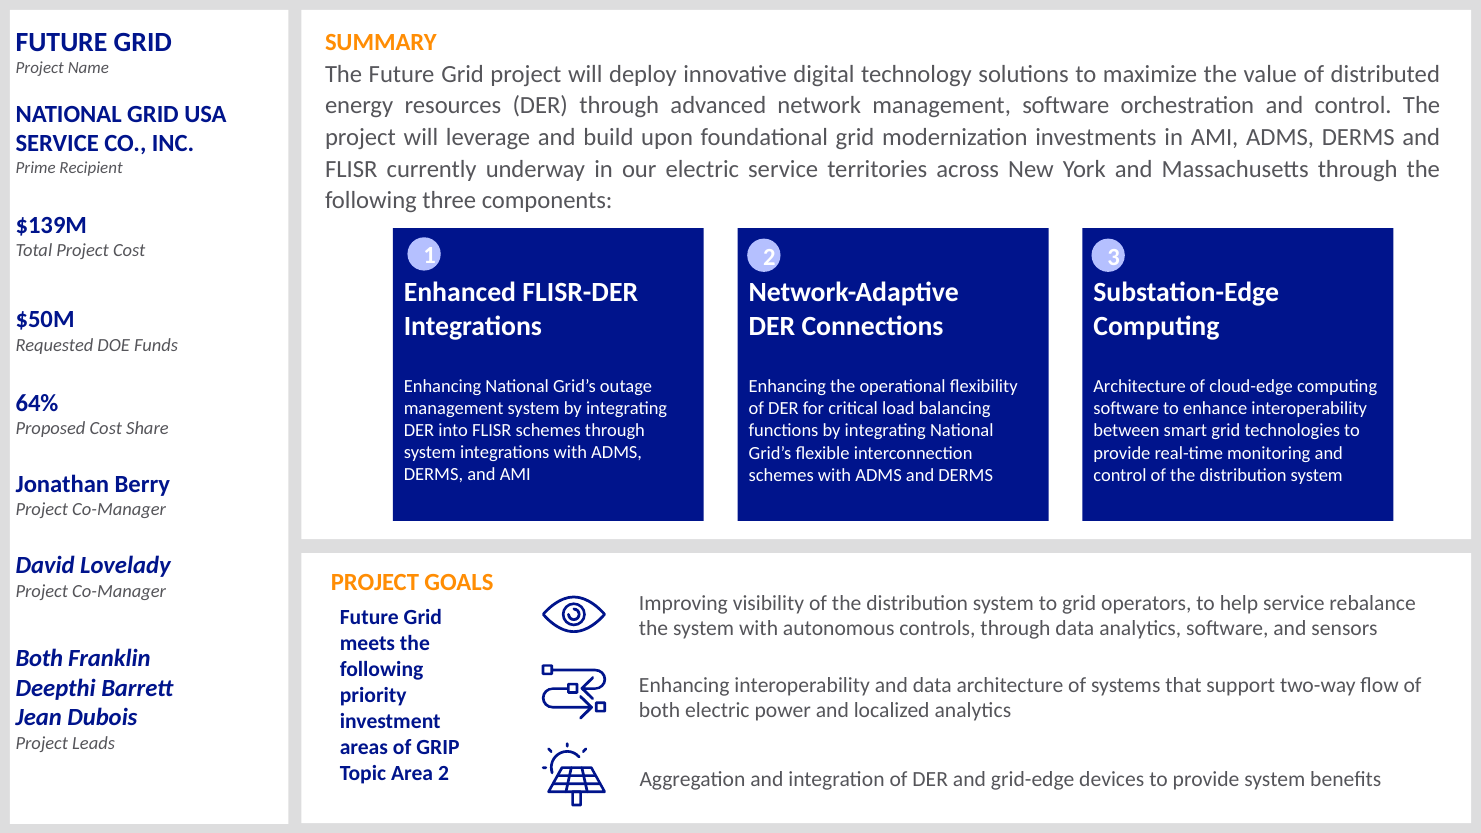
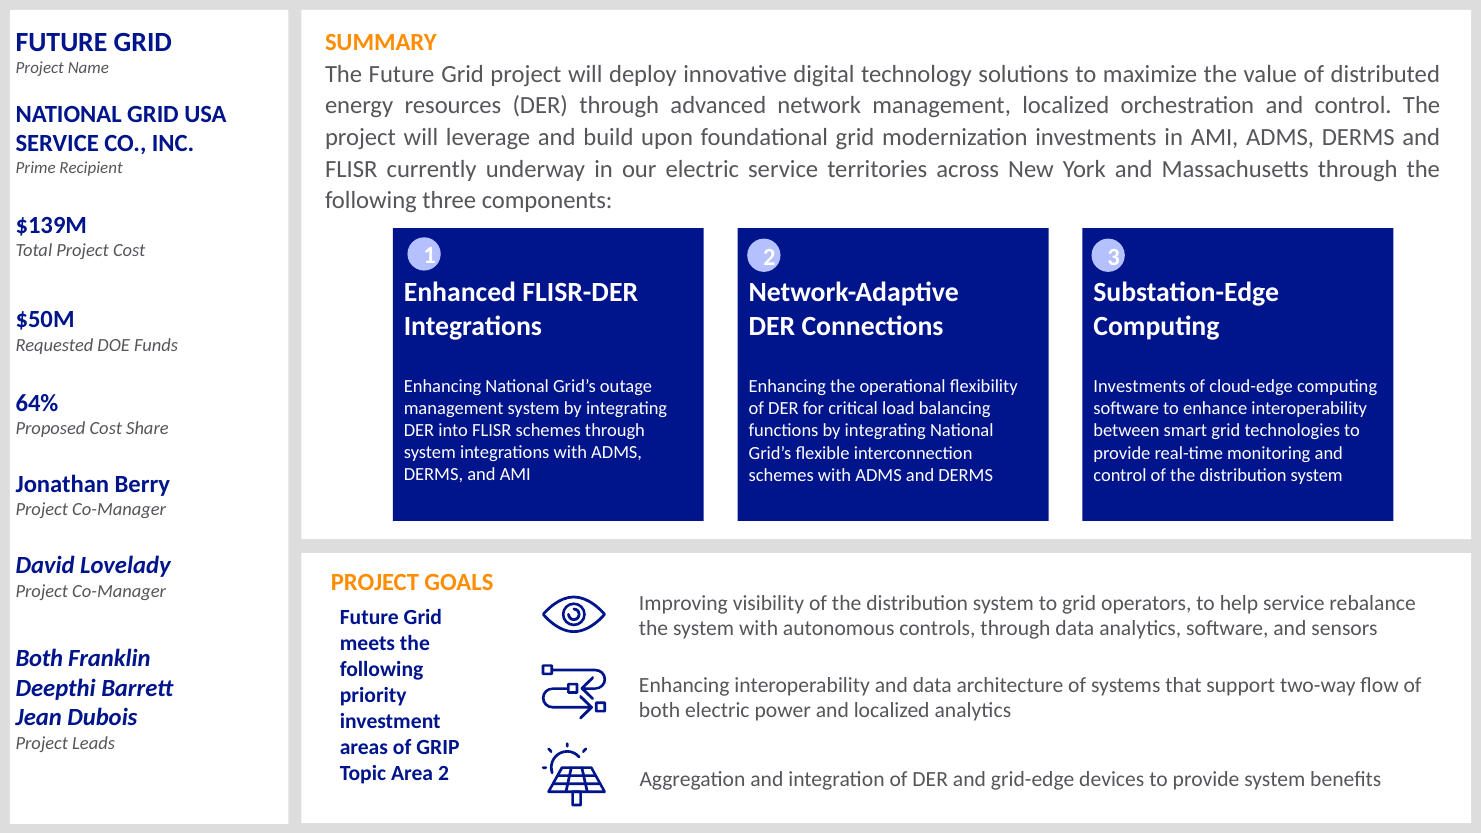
management software: software -> localized (1066, 106)
Architecture: Architecture -> Investments (1140, 386)
